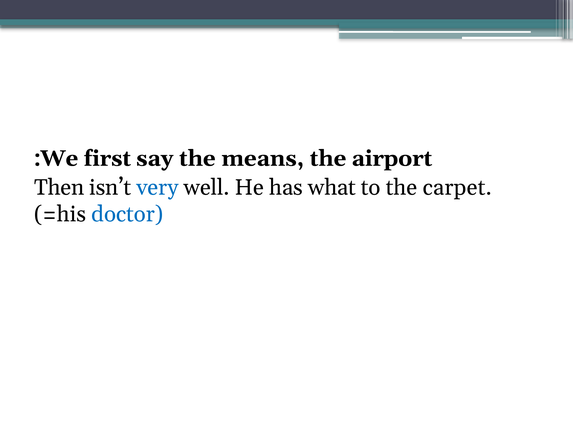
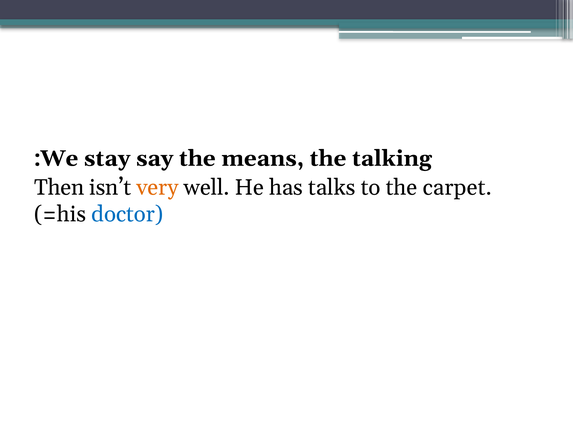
first: first -> stay (107, 159)
airport: airport -> talking (392, 159)
very colour: blue -> orange (157, 188)
what: what -> talks (332, 188)
